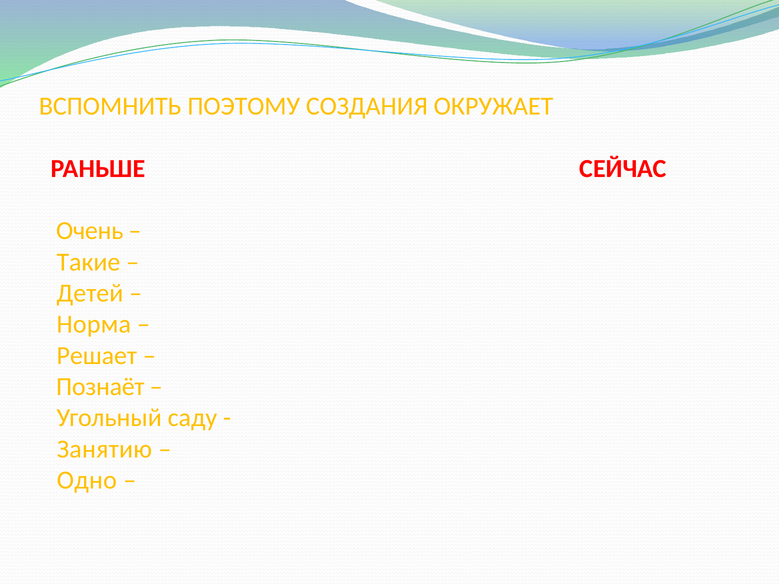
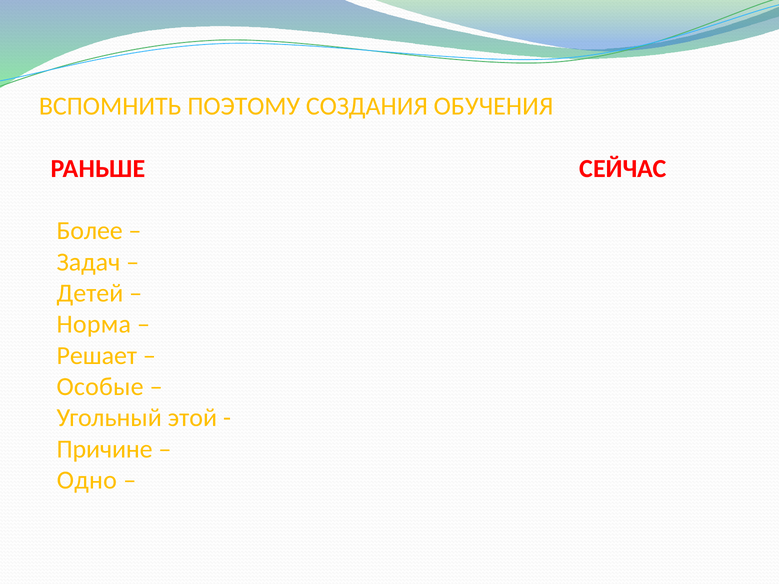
ОКРУЖАЕТ: ОКРУЖАЕТ -> ОБУЧЕНИЯ (494, 106)
Очень: Очень -> Более (90, 231)
Такие: Такие -> Задач (88, 262)
Познаёт: Познаёт -> Особые (100, 387)
саду: саду -> этой (192, 418)
Занятию: Занятию -> Причине (105, 449)
